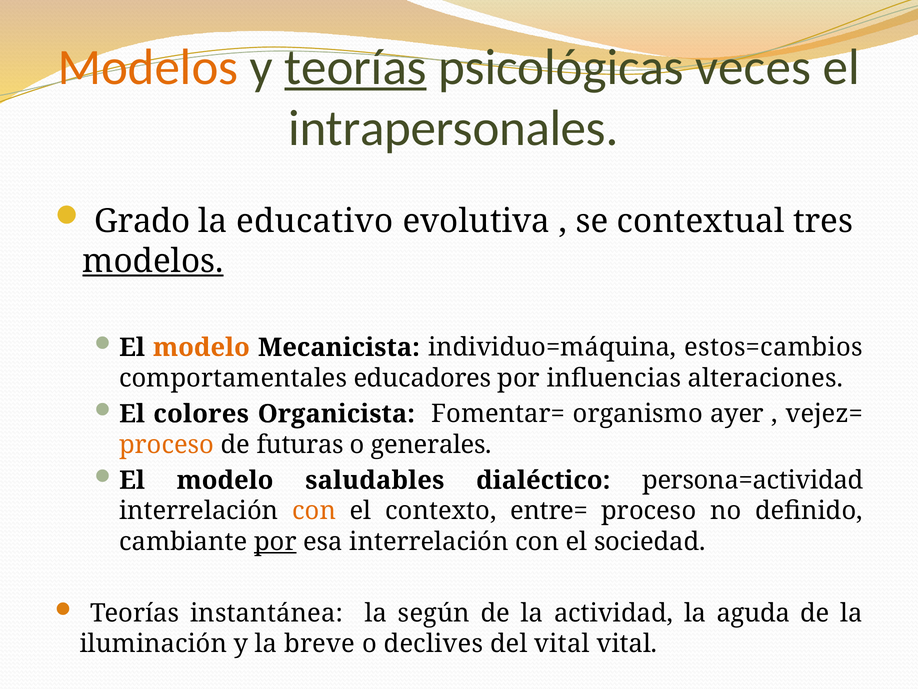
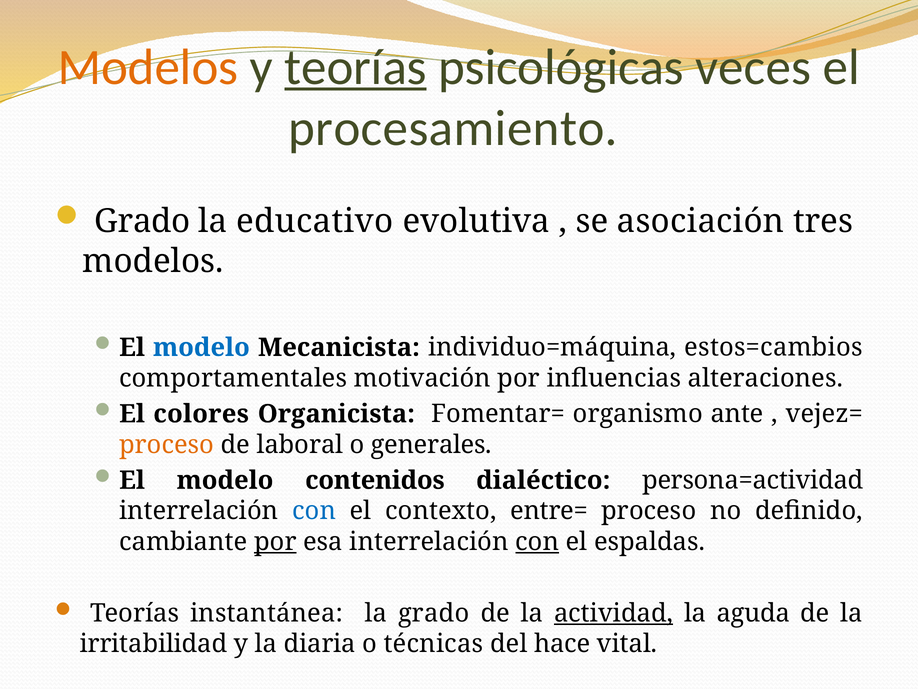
intrapersonales: intrapersonales -> procesamiento (453, 128)
contextual: contextual -> asociación (701, 221)
modelos underline: present -> none (153, 261)
modelo colour: orange -> blue (201, 347)
educadores: educadores -> motivación (422, 378)
ayer: ayer -> ante (737, 414)
futuras: futuras -> laboral (300, 444)
saludables: saludables -> contenidos (375, 480)
con colour: orange -> blue (314, 511)
con underline: none -> present (537, 541)
sociedad: sociedad -> espaldas (650, 541)
la según: según -> grado (434, 613)
actividad underline: none -> present (614, 613)
iluminación: iluminación -> irritabilidad (153, 643)
breve: breve -> diaria (320, 643)
declives: declives -> técnicas (433, 643)
del vital: vital -> hace (562, 643)
